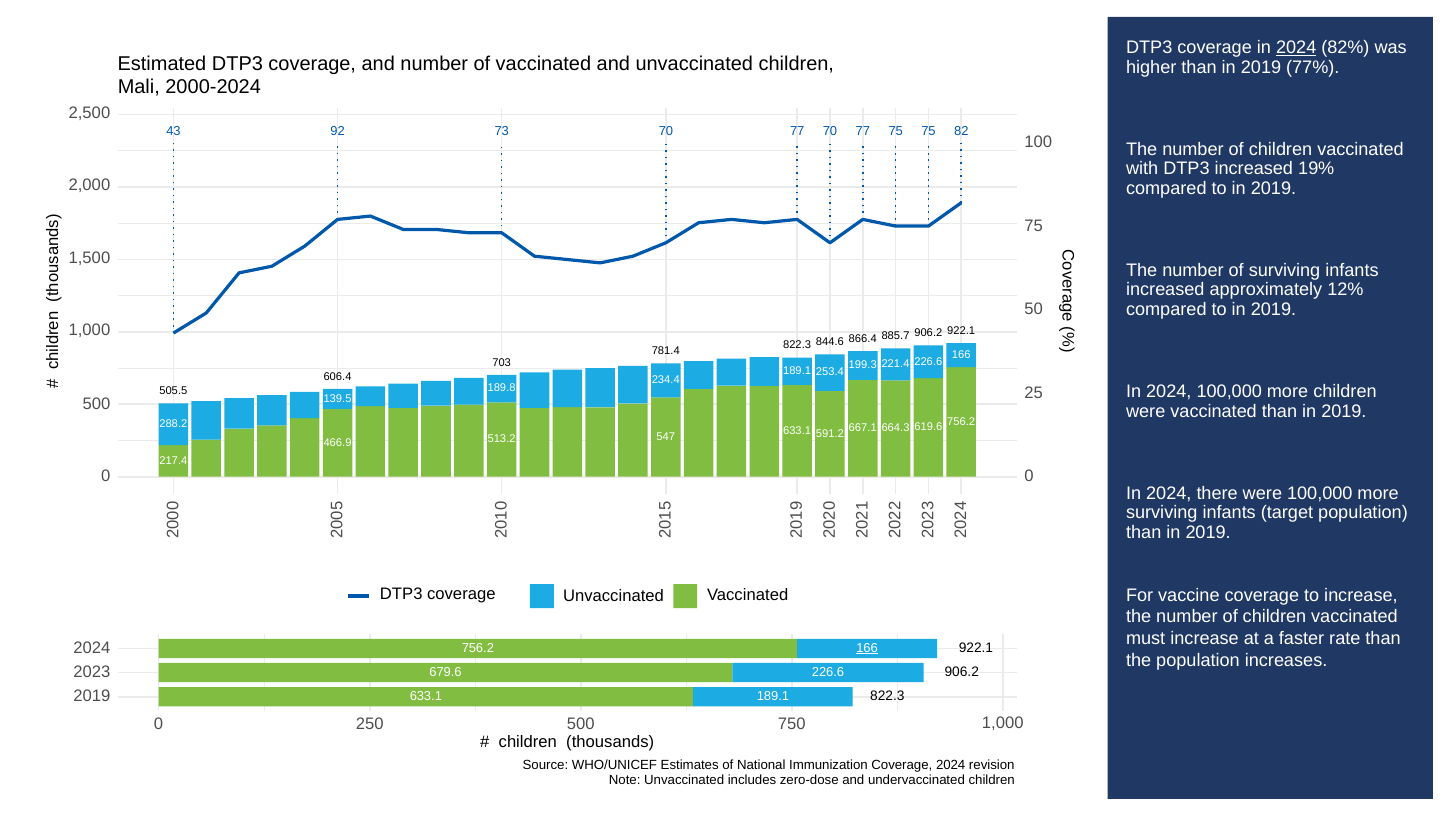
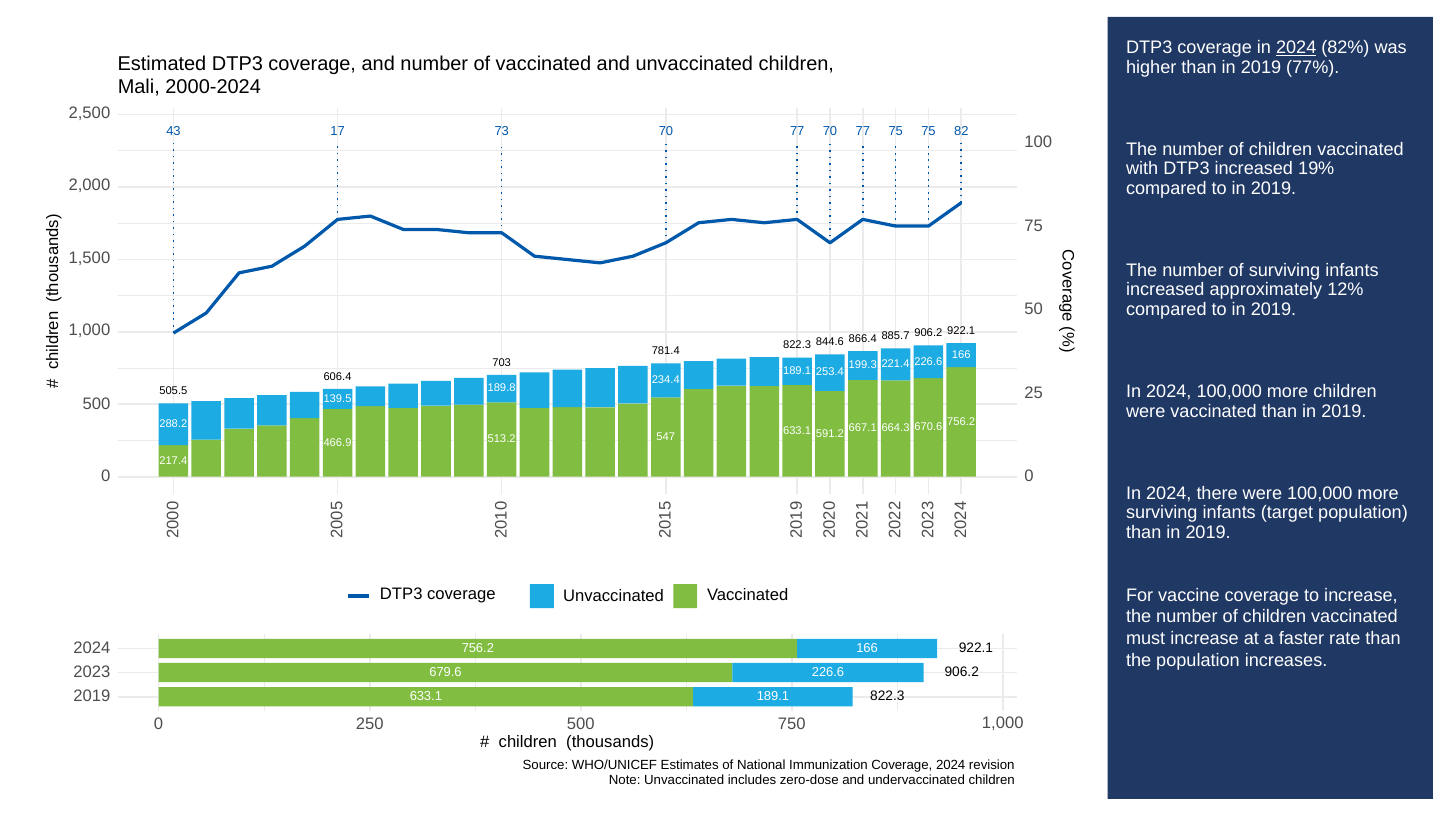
92: 92 -> 17 (338, 131)
619.6: 619.6 -> 670.6 (928, 427)
166 underline: present -> none (867, 648)
